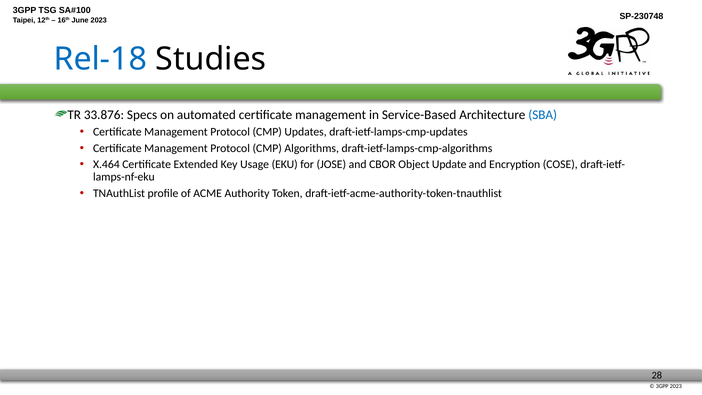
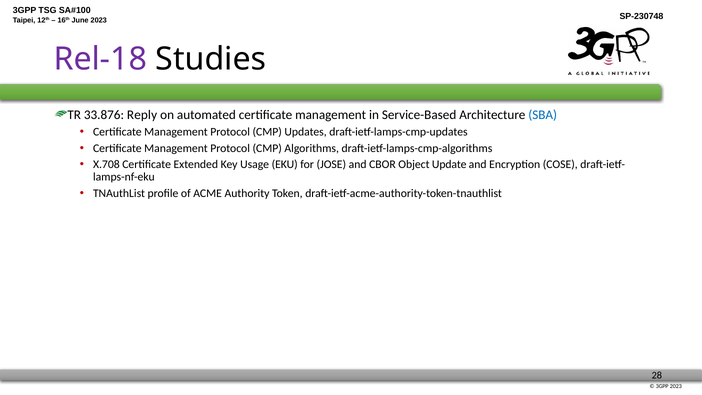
Rel-18 colour: blue -> purple (100, 59)
Specs: Specs -> Reply (142, 115)
X.464: X.464 -> X.708 (106, 164)
